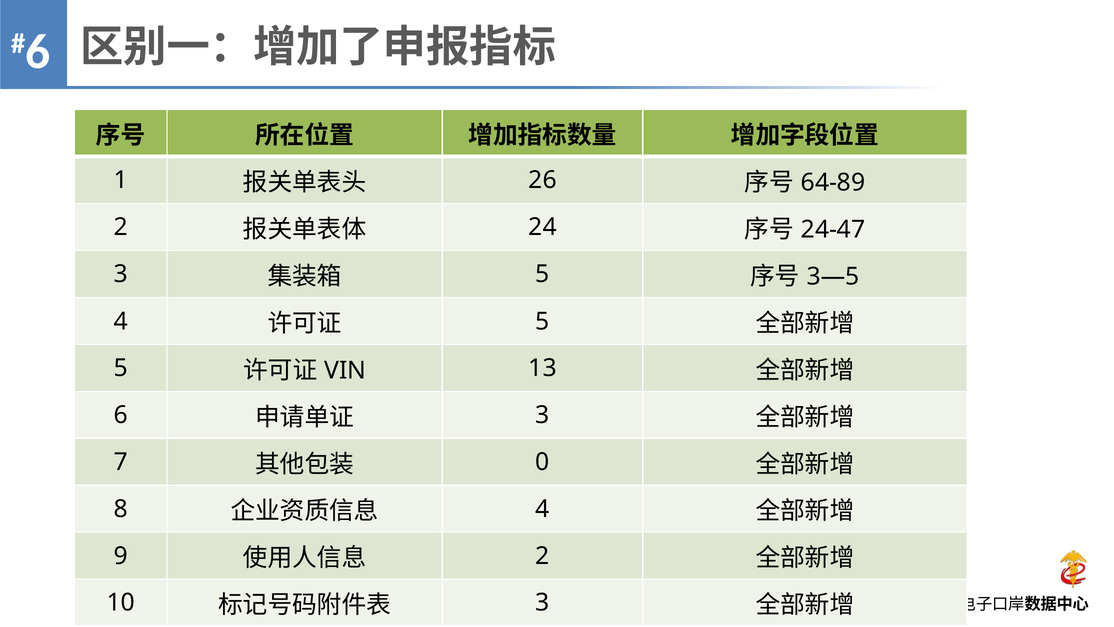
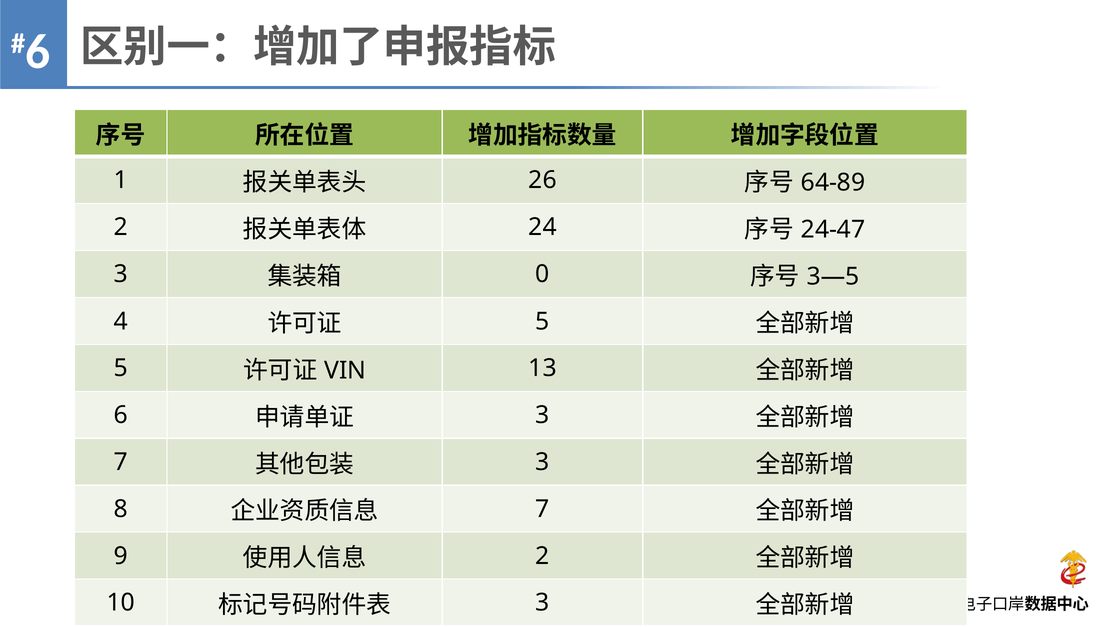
5: 5 -> 0 (543, 274)
0: 0 -> 3 (543, 462)
4: 4 -> 7 (543, 509)
